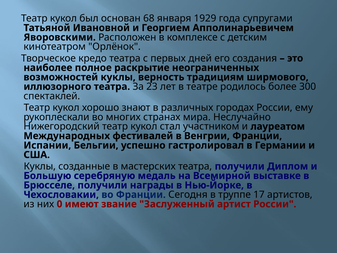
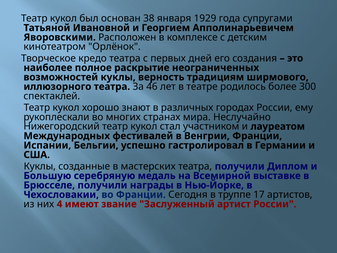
68: 68 -> 38 (149, 18)
23: 23 -> 46 (152, 87)
0: 0 -> 4 (59, 204)
